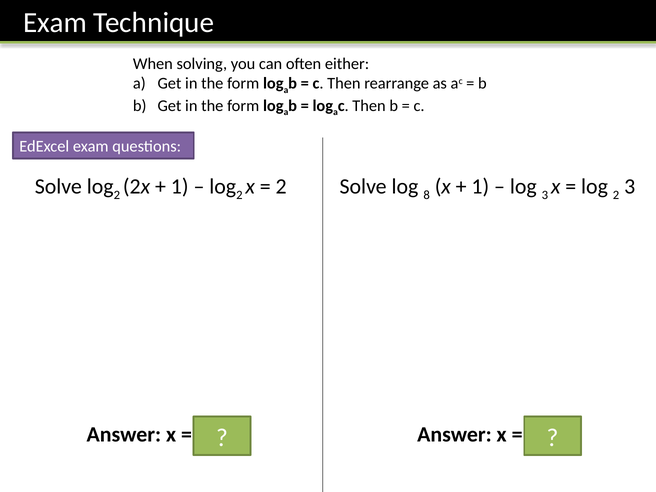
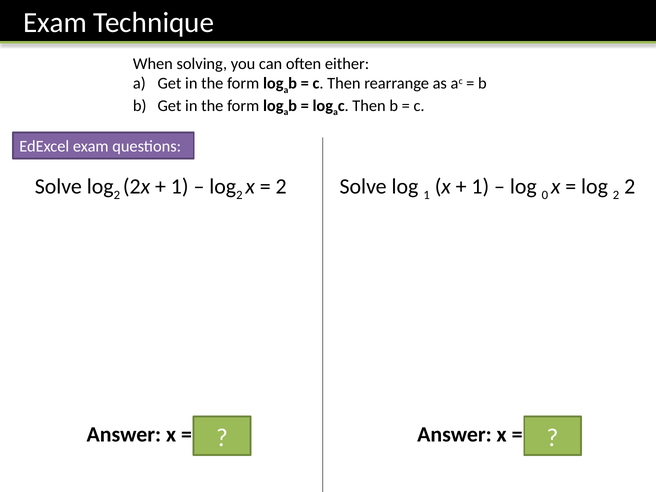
log 8: 8 -> 1 (427, 195)
log 3: 3 -> 0 (545, 195)
2 3: 3 -> 2 (630, 186)
